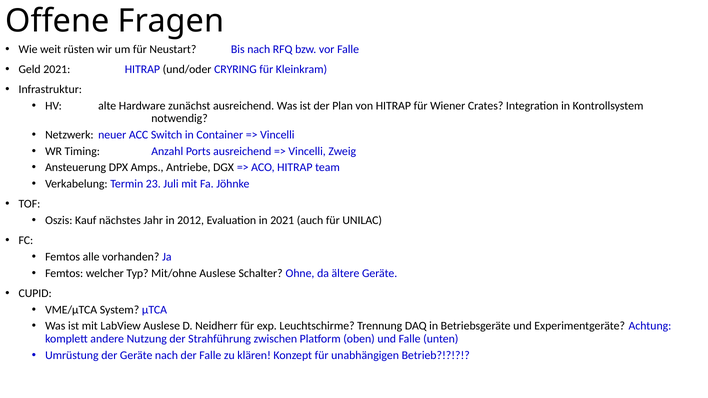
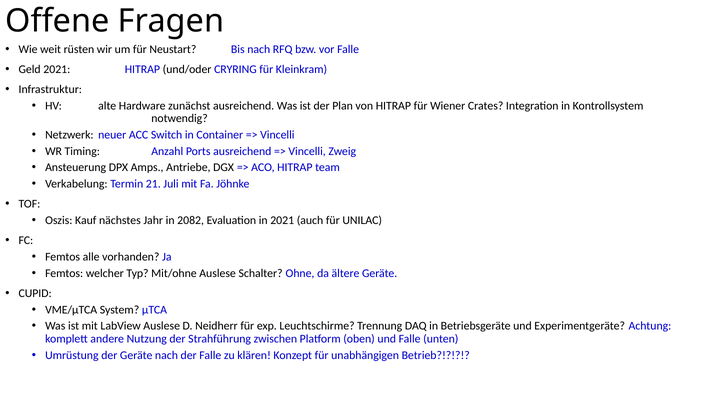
23: 23 -> 21 (153, 184)
2012: 2012 -> 2082 (191, 221)
